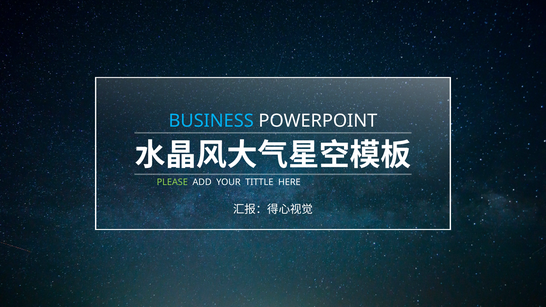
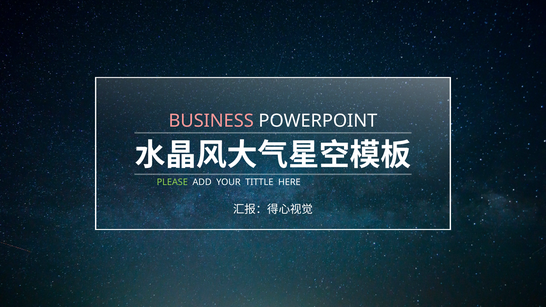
BUSINESS colour: light blue -> pink (211, 121)
